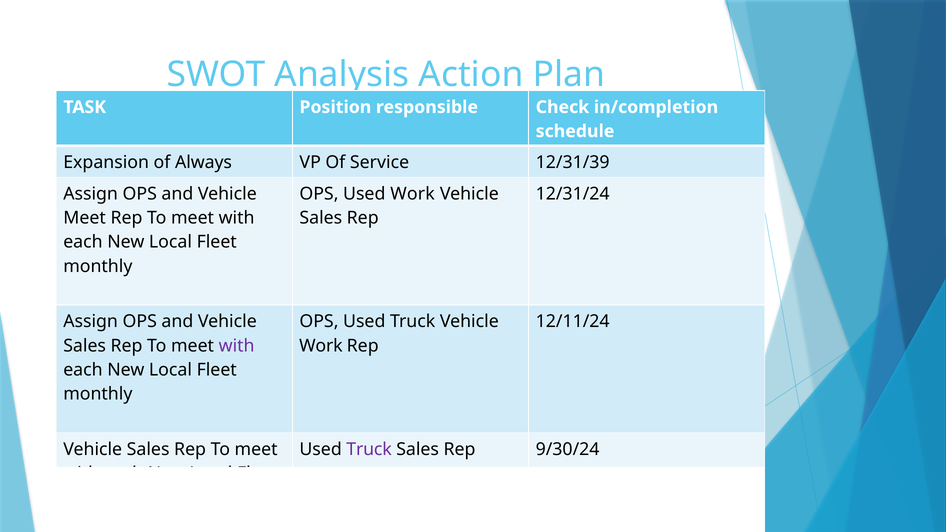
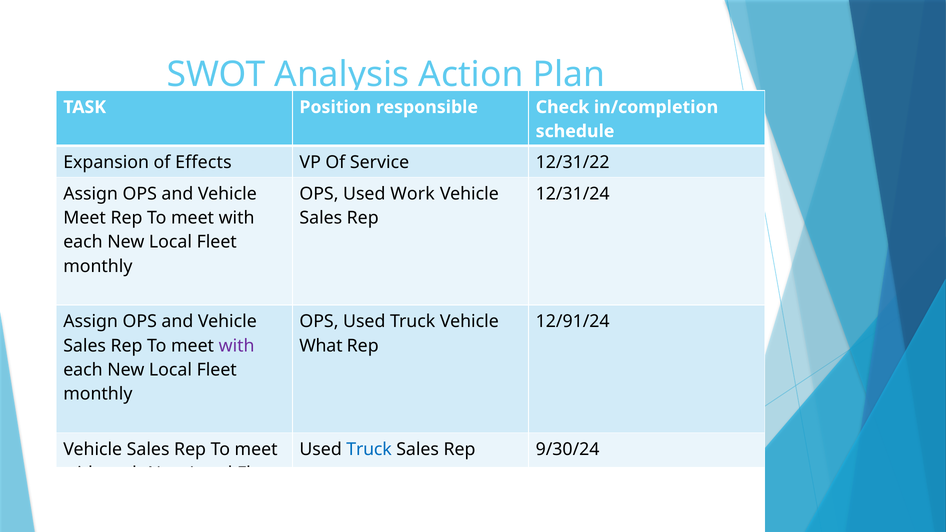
Always: Always -> Effects (203, 163)
12/31/39: 12/31/39 -> 12/31/22 (573, 163)
12/11/24: 12/11/24 -> 12/91/24 (573, 322)
Work: Work -> What (321, 346)
Truck colour: purple -> blue (369, 449)
